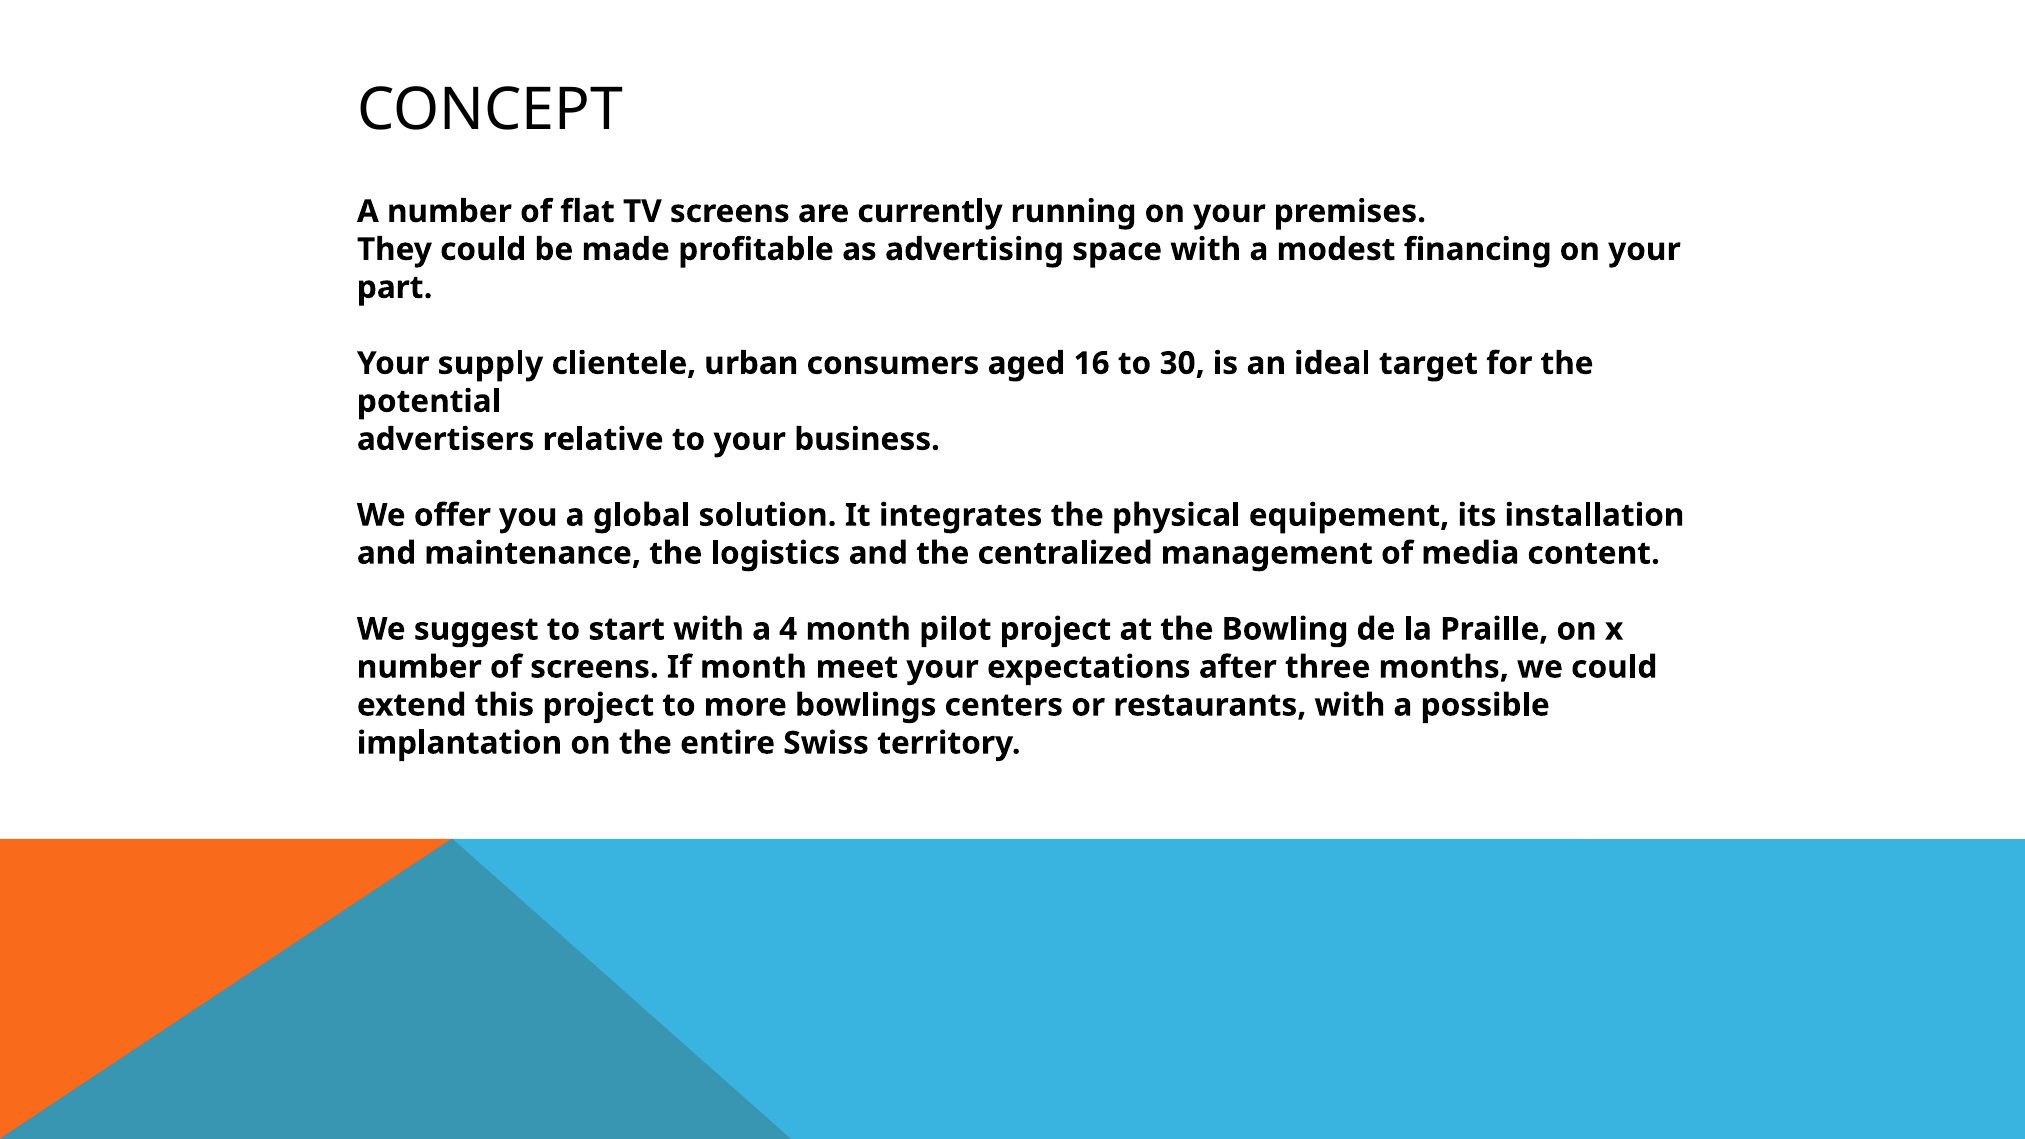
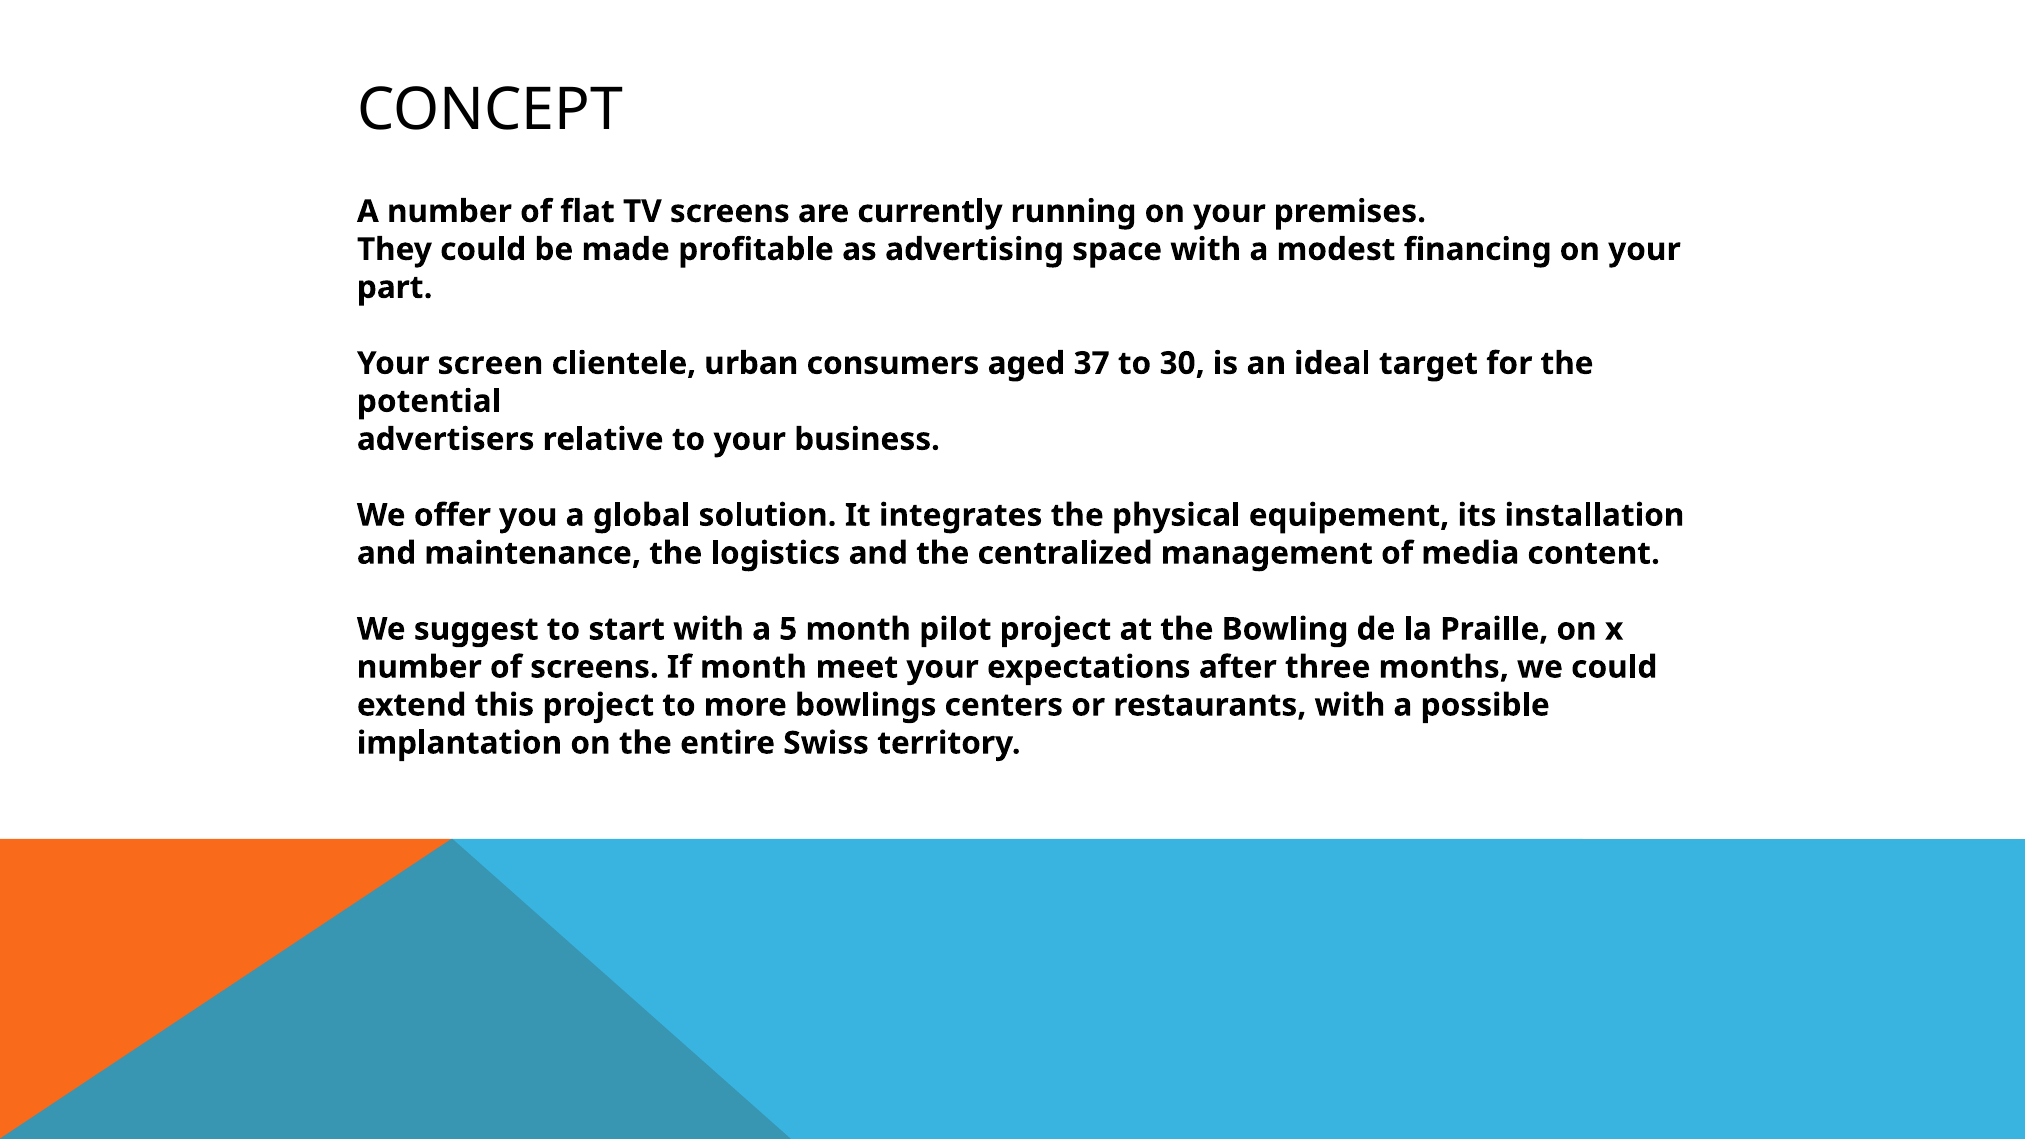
supply: supply -> screen (490, 363)
16: 16 -> 37 (1092, 363)
4: 4 -> 5 (788, 629)
